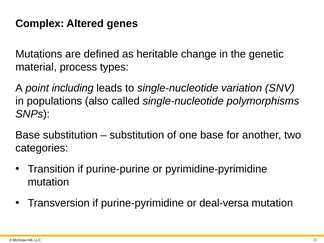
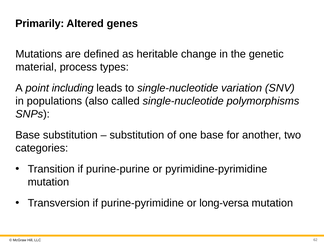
Complex: Complex -> Primarily (40, 24)
deal-versa: deal-versa -> long-versa (224, 203)
